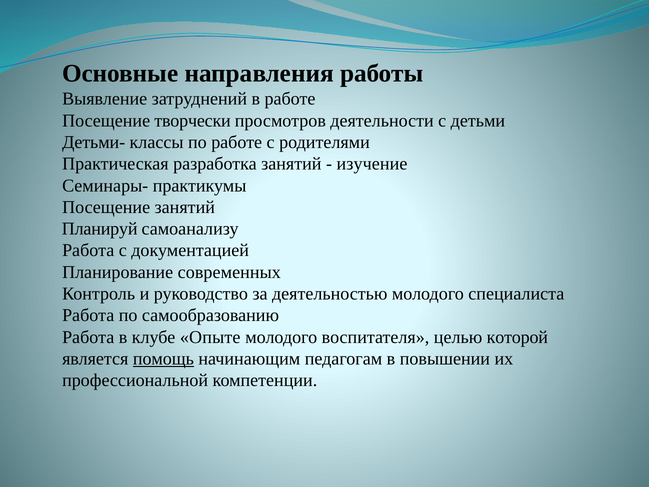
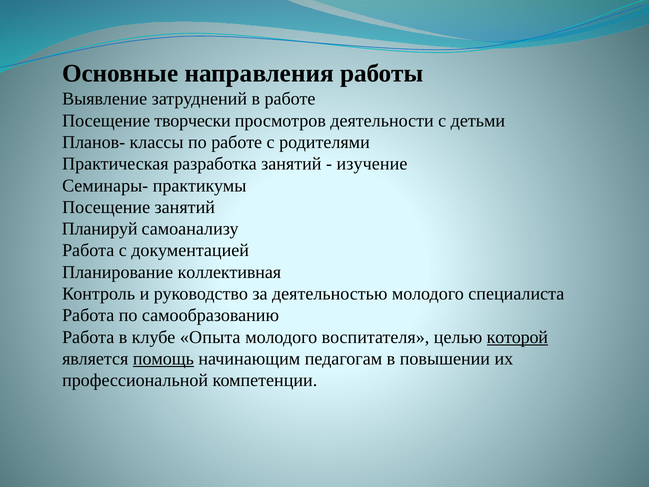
Детьми-: Детьми- -> Планов- (94, 142)
современных: современных -> коллективная (229, 272)
Опыте: Опыте -> Опыта (210, 337)
которой underline: none -> present (517, 337)
